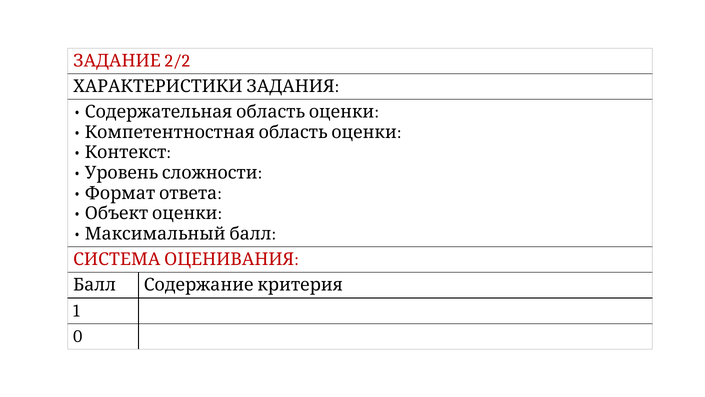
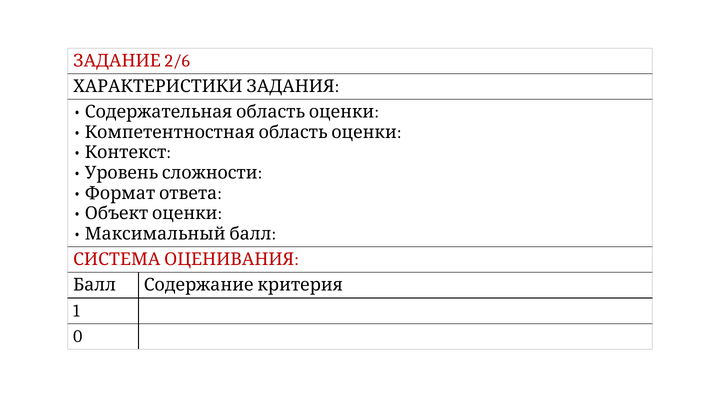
2/2: 2/2 -> 2/6 (177, 61)
